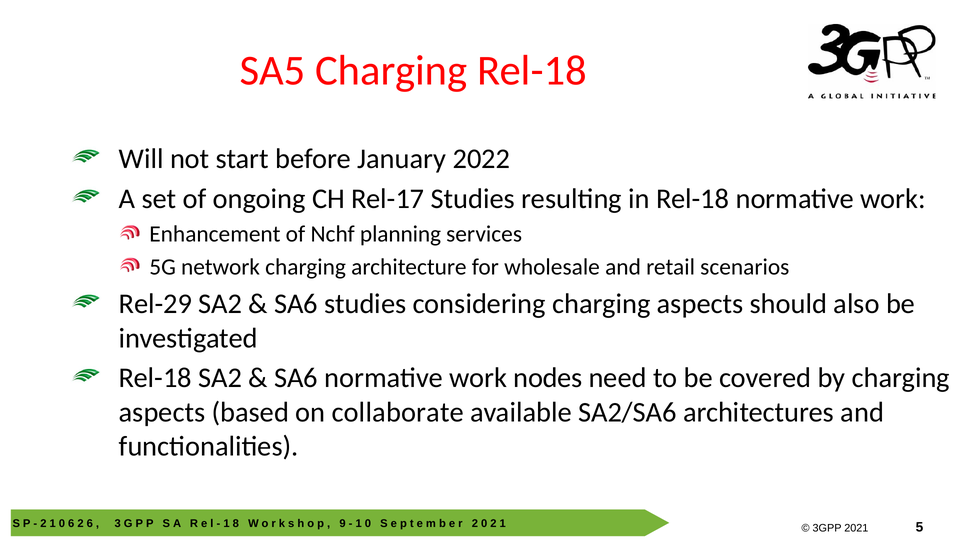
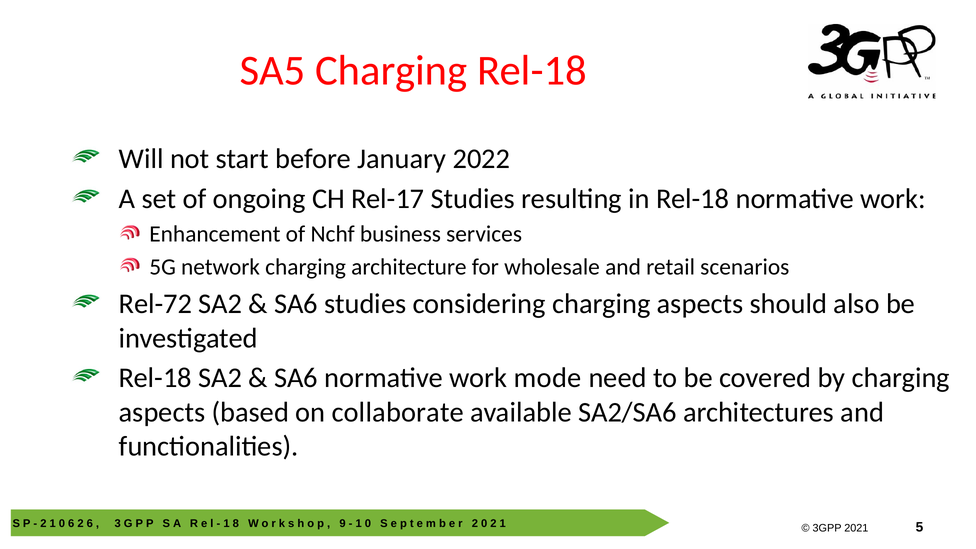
planning: planning -> business (400, 234)
Rel-29: Rel-29 -> Rel-72 (155, 304)
nodes: nodes -> mode (548, 378)
